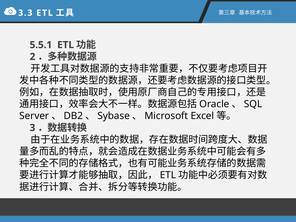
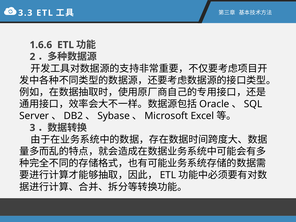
5.5.1: 5.5.1 -> 1.6.6 (41, 45)
